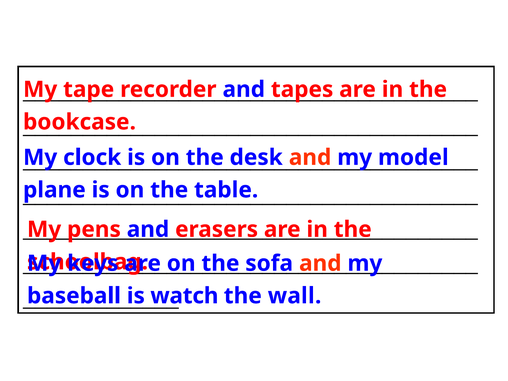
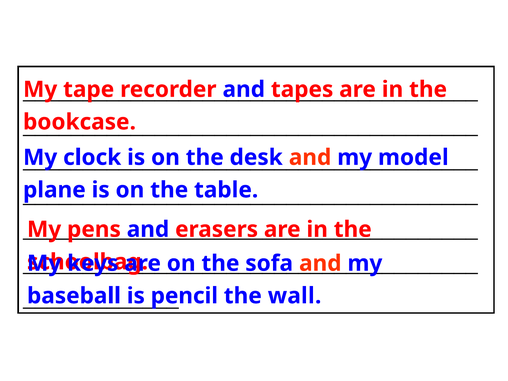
watch: watch -> pencil (184, 296)
